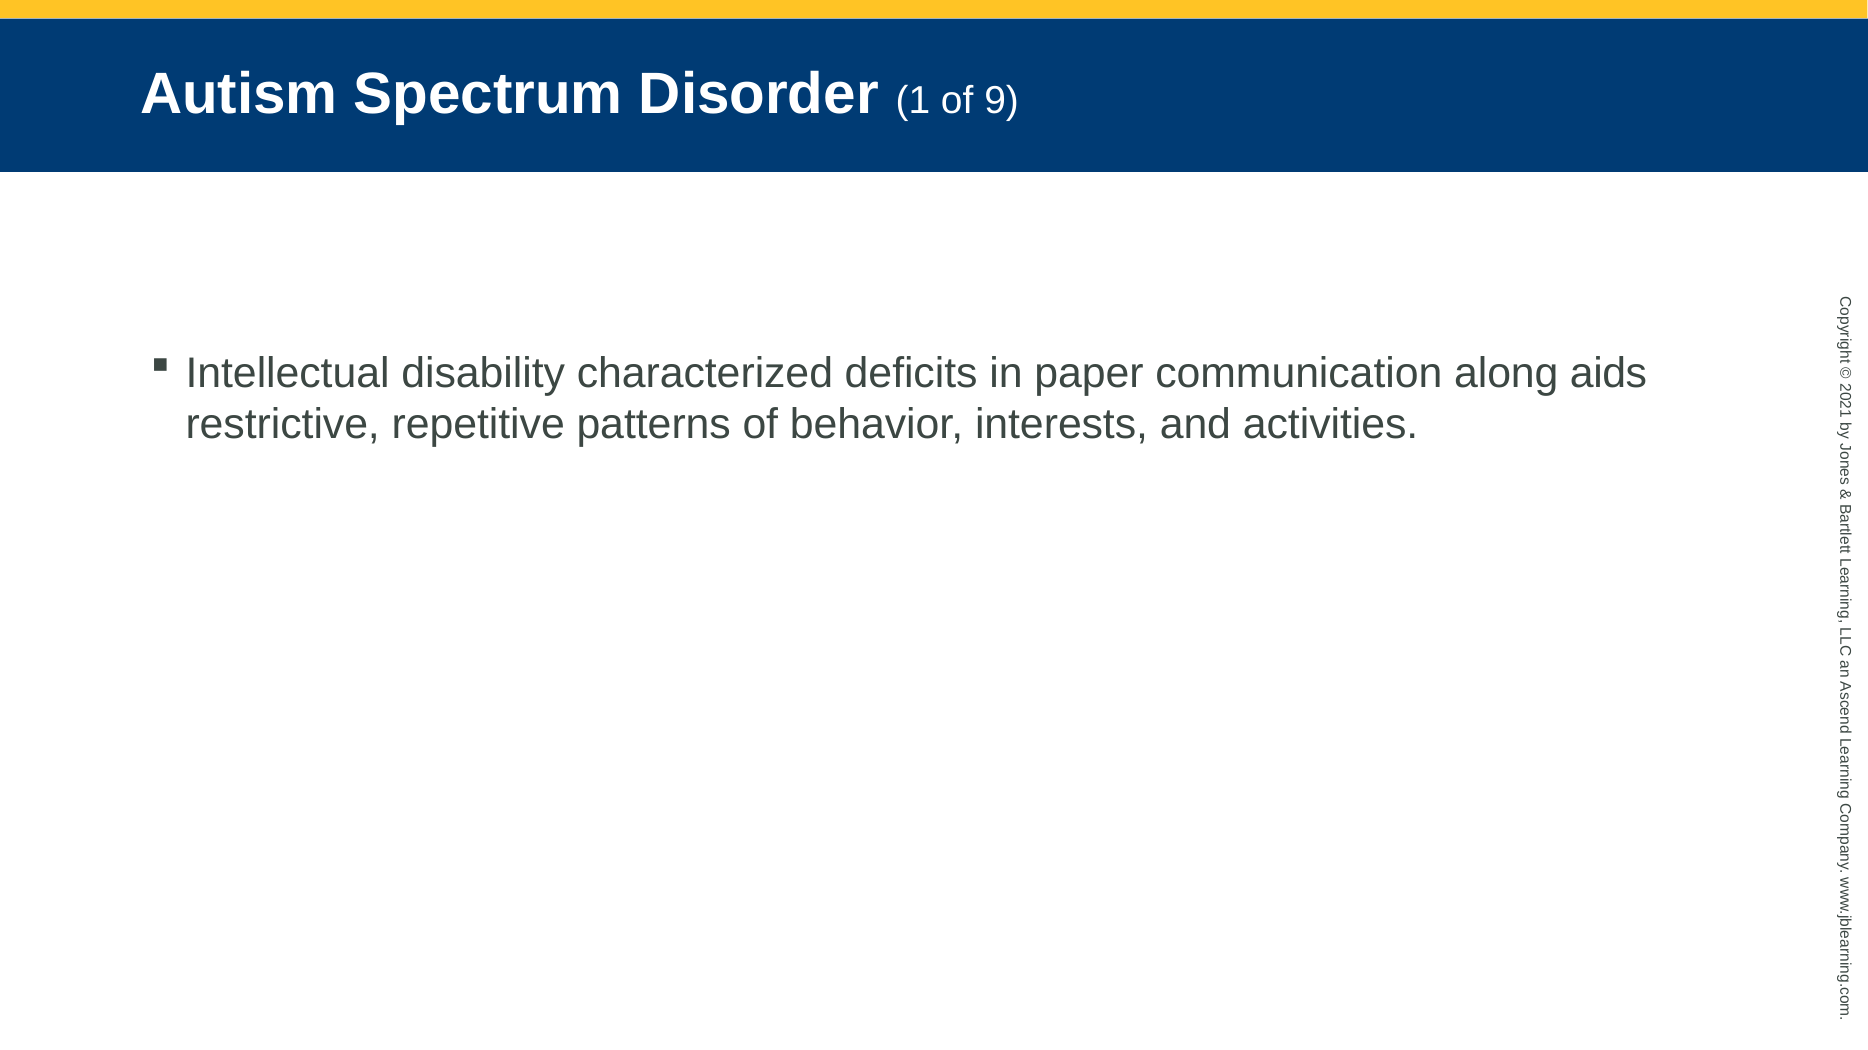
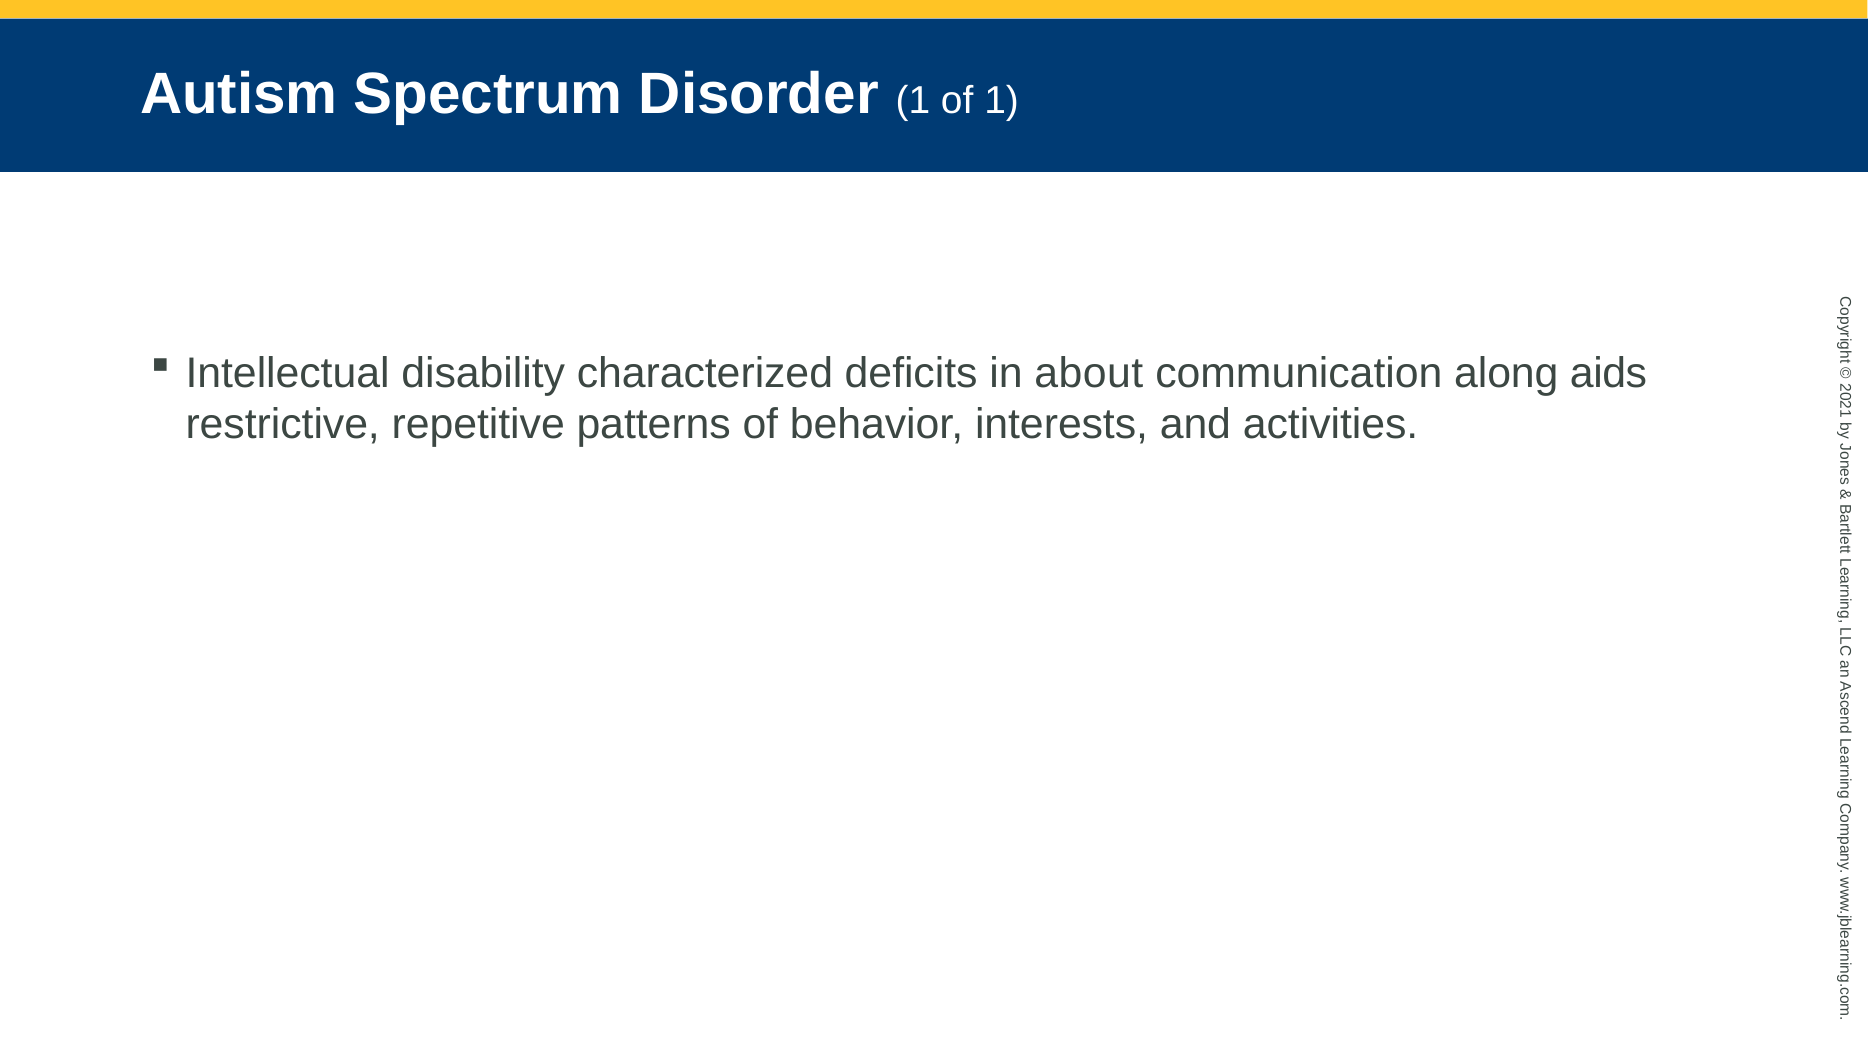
of 9: 9 -> 1 (1002, 100)
paper: paper -> about (1089, 373)
